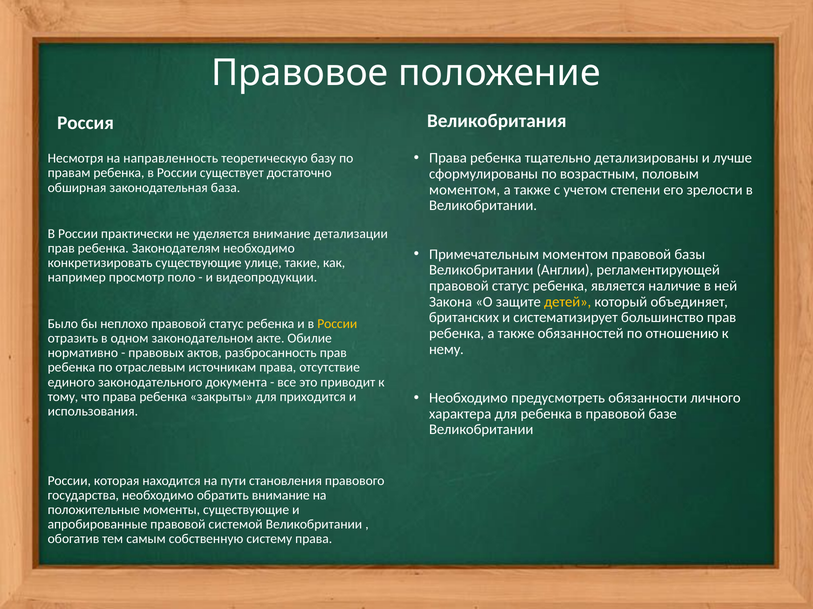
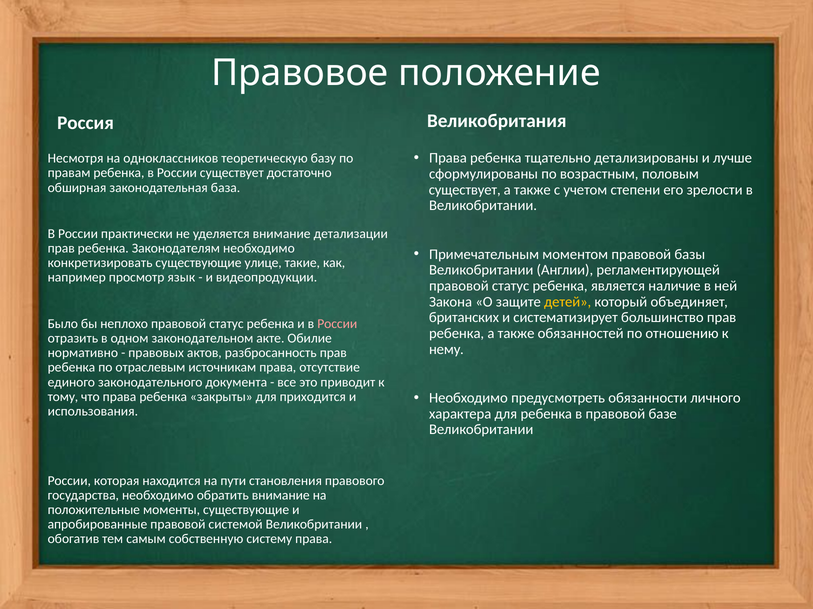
направленность: направленность -> одноклассников (171, 159)
моментом: моментом -> существует (465, 190)
поло: поло -> язык (181, 278)
России colour: yellow -> pink (337, 324)
